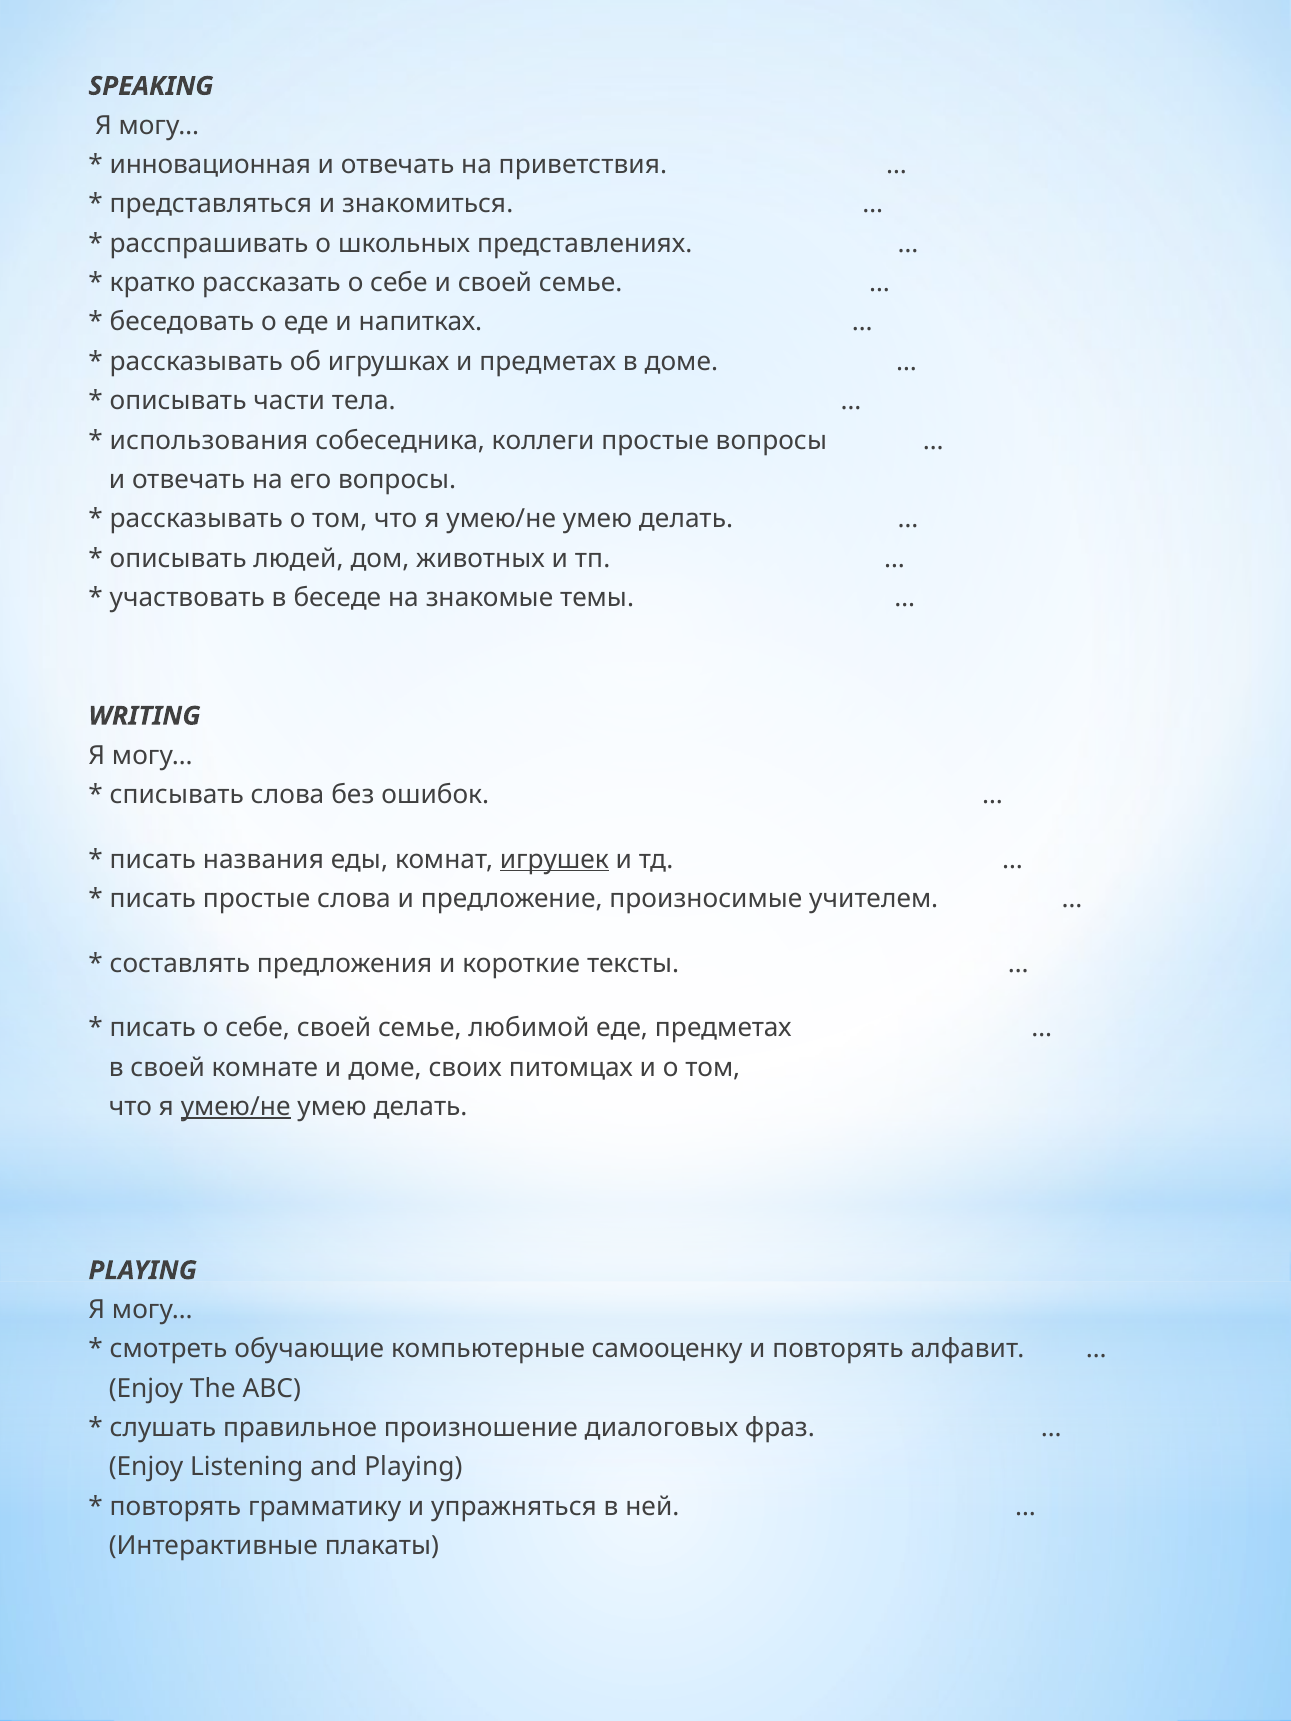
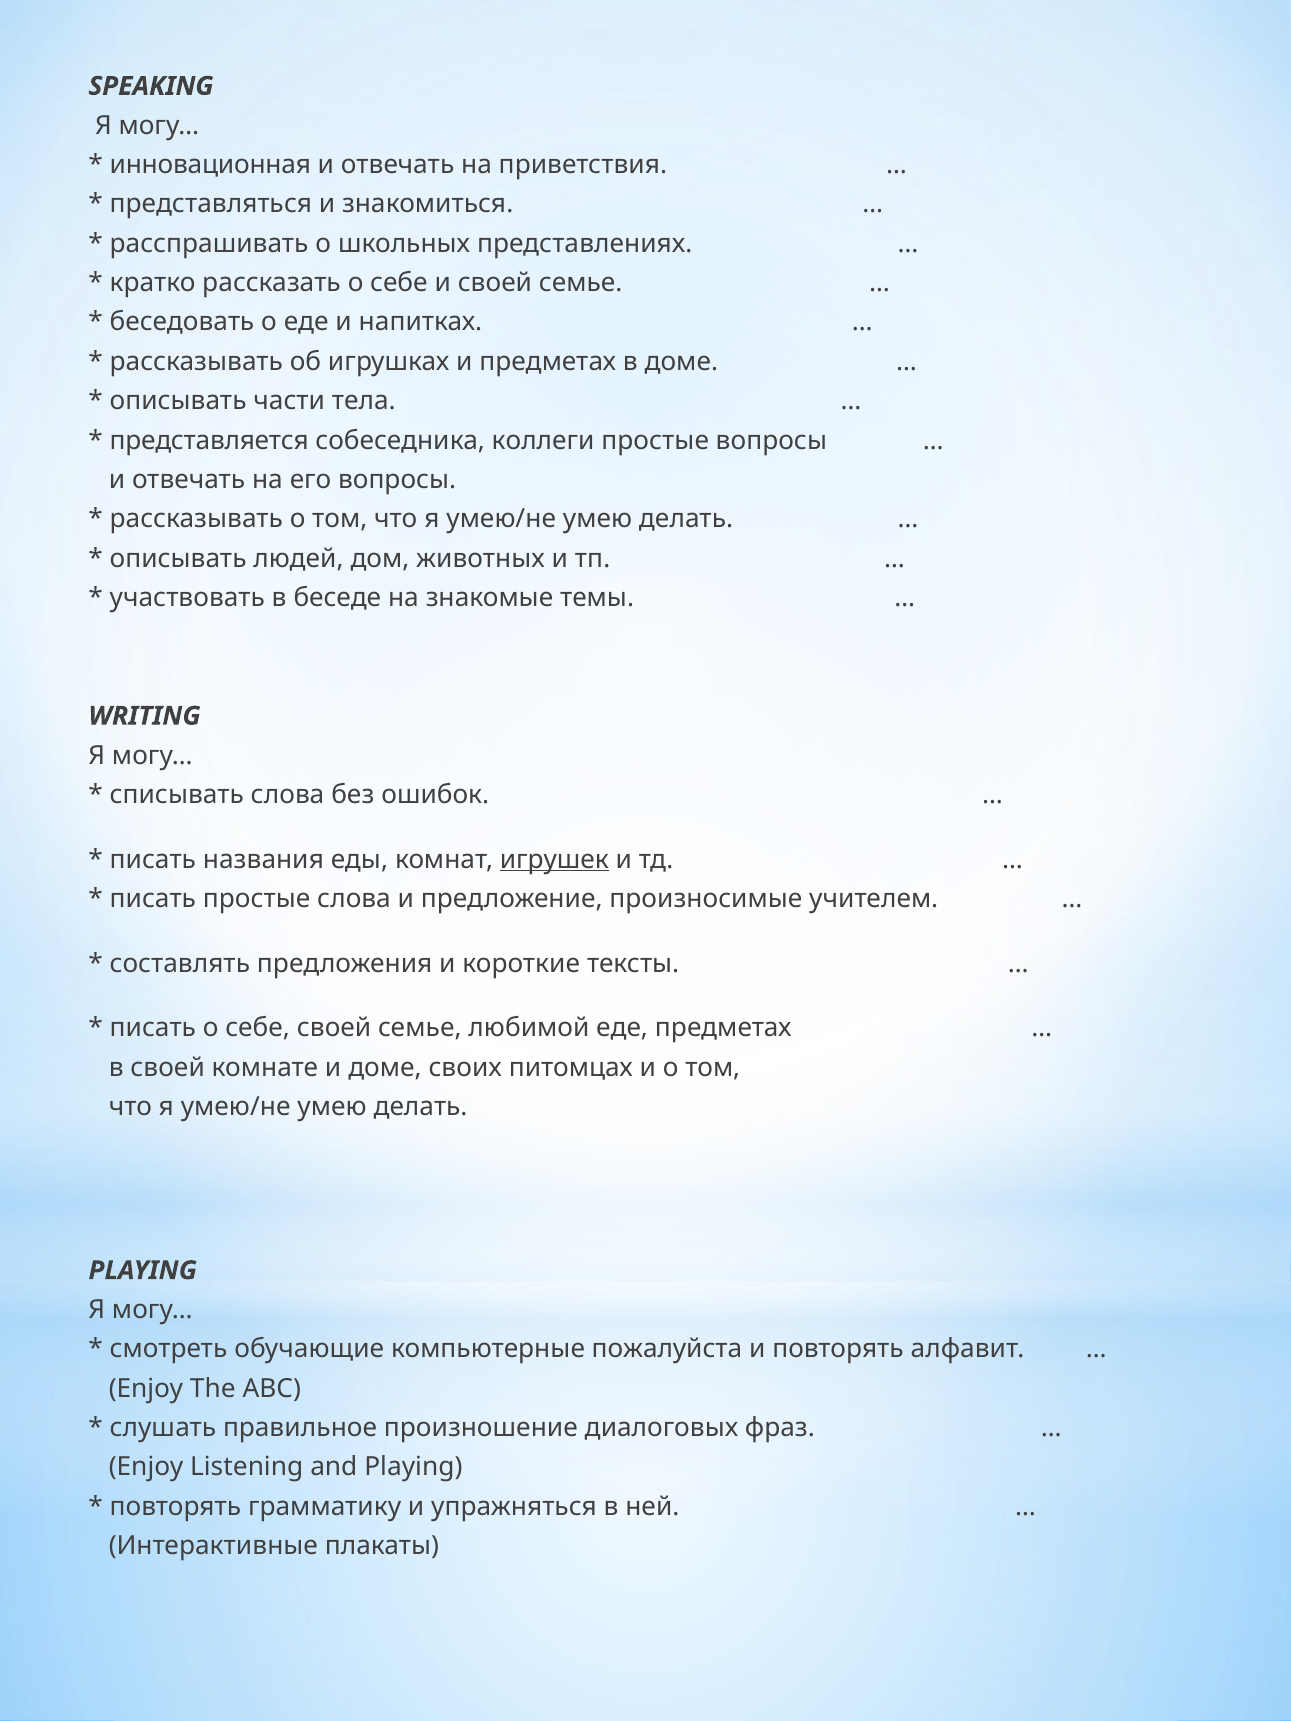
использования: использования -> представляется (209, 440)
умею/не underline: present -> none (236, 1107)
самооценку: самооценку -> пожалуйста (667, 1349)
